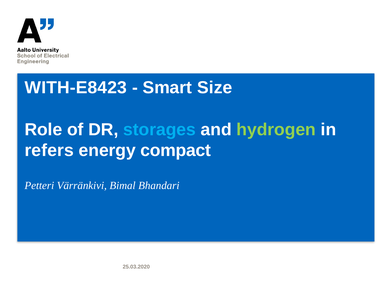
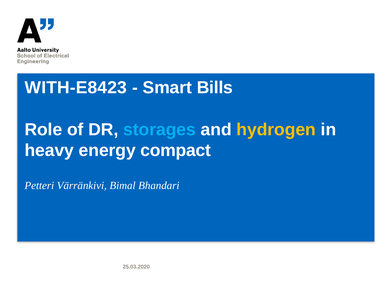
Size: Size -> Bills (215, 88)
hydrogen colour: light green -> yellow (276, 130)
refers: refers -> heavy (49, 150)
